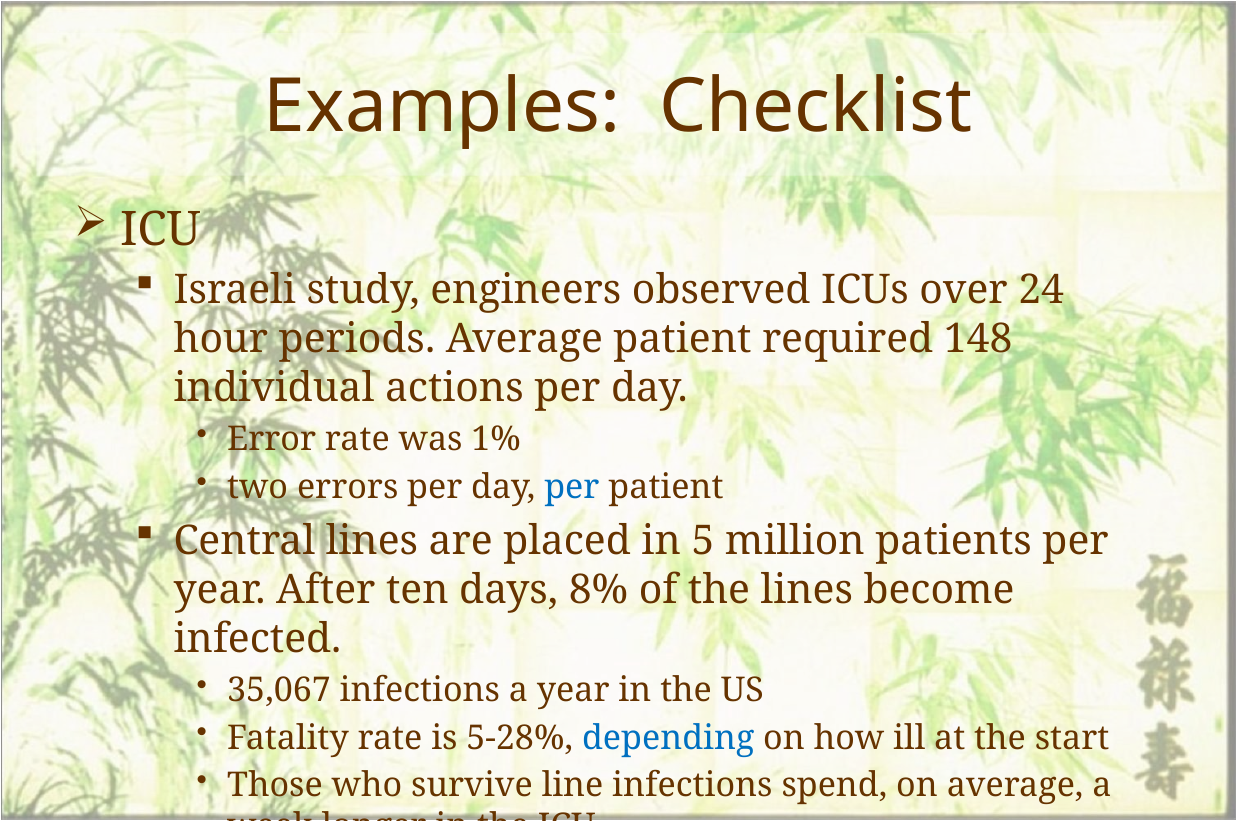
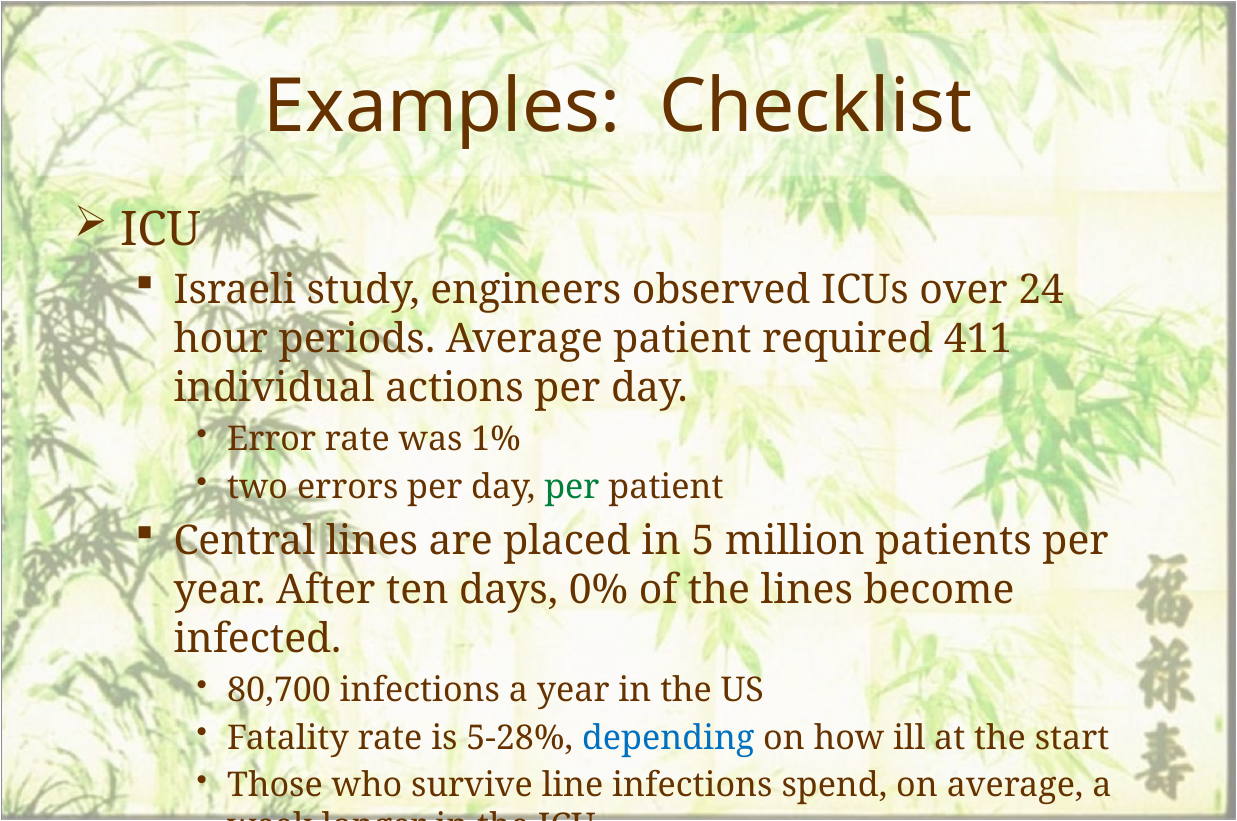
148: 148 -> 411 (978, 339)
per colour: blue -> green (572, 487)
8%: 8% -> 0% (598, 590)
35,067: 35,067 -> 80,700 (279, 690)
